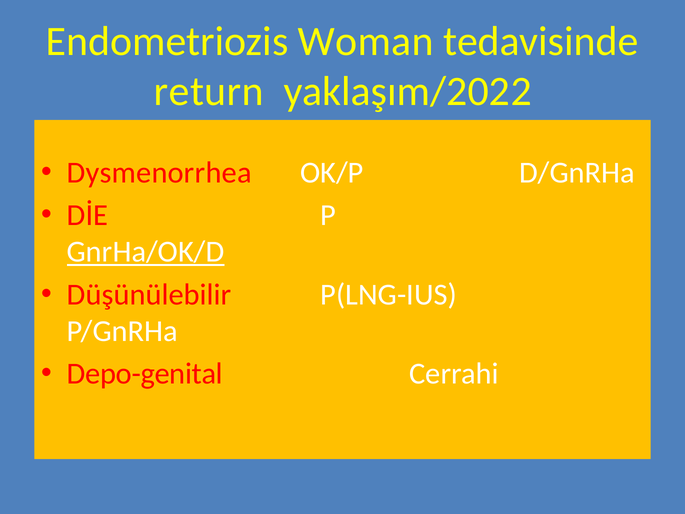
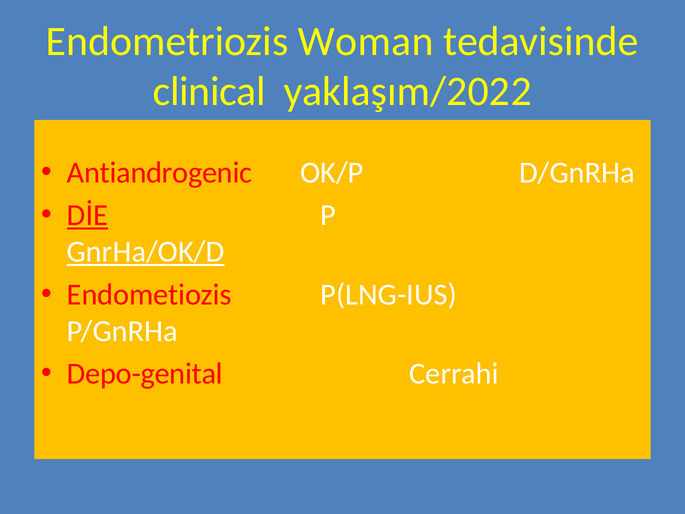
return: return -> clinical (209, 91)
Dysmenorrhea: Dysmenorrhea -> Antiandrogenic (159, 173)
DİE underline: none -> present (87, 215)
Düşünülebilir: Düşünülebilir -> Endometiozis (149, 294)
